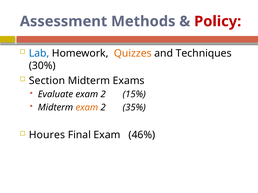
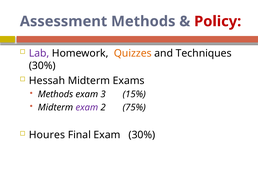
Lab colour: blue -> purple (39, 53)
Section: Section -> Hessah (47, 81)
Evaluate: Evaluate -> Methods (56, 95)
2: 2 -> 3 (103, 95)
exam colour: orange -> purple (87, 108)
35%: 35% -> 75% (134, 108)
Exam 46%: 46% -> 30% (142, 135)
